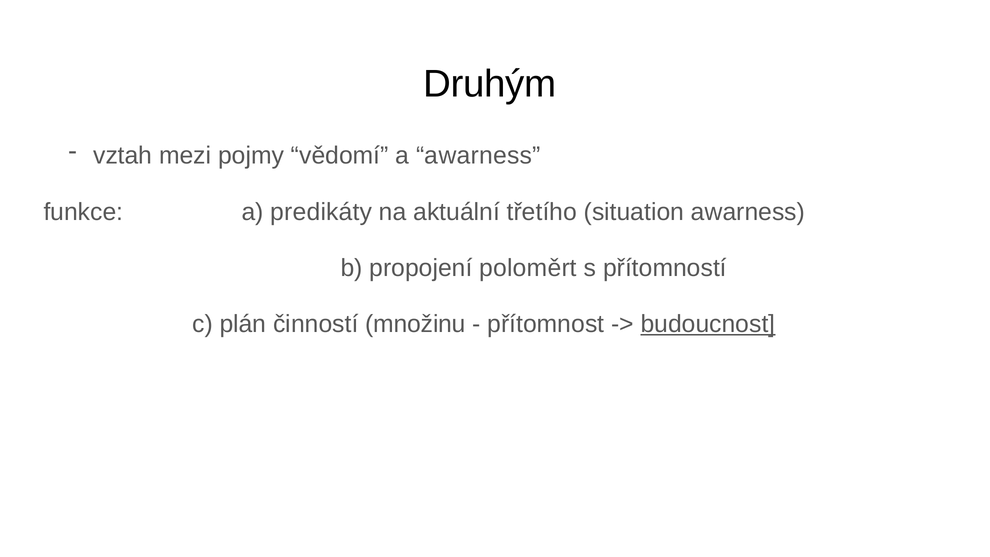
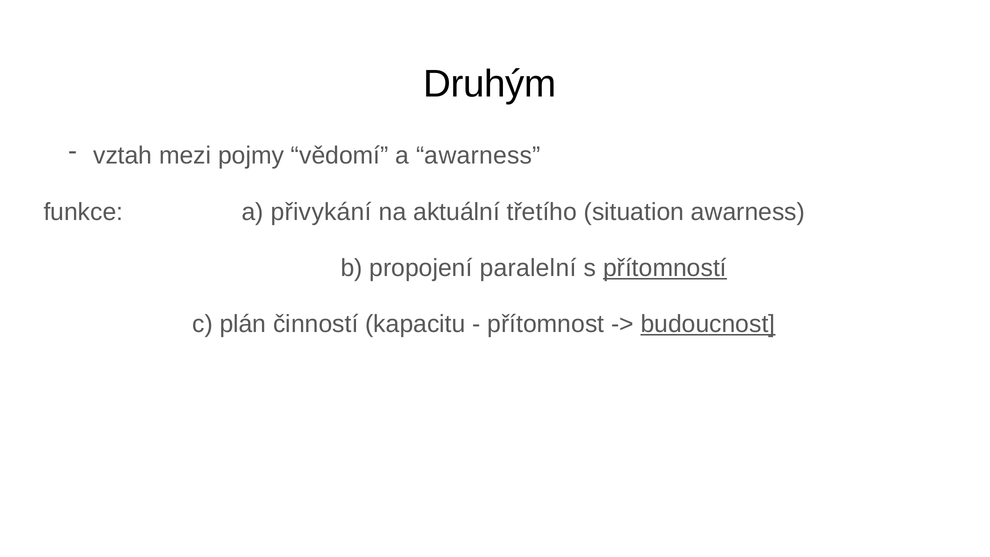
predikáty: predikáty -> přivykání (321, 212)
poloměrt: poloměrt -> paralelní (528, 268)
přítomností underline: none -> present (665, 268)
množinu: množinu -> kapacitu (415, 324)
